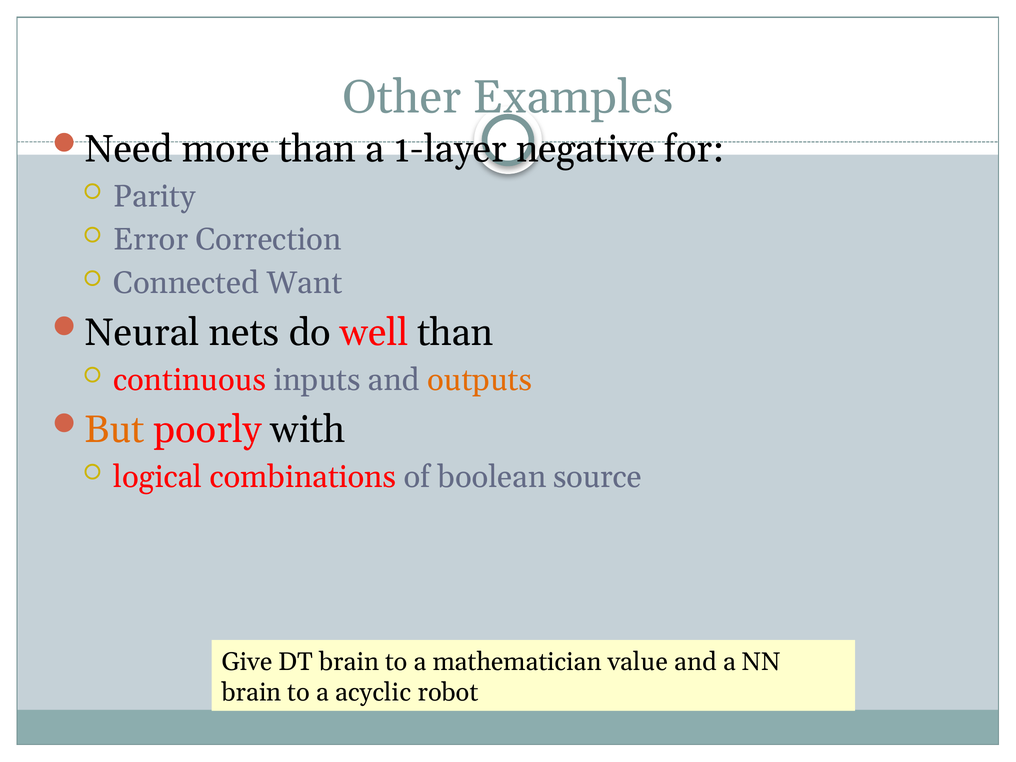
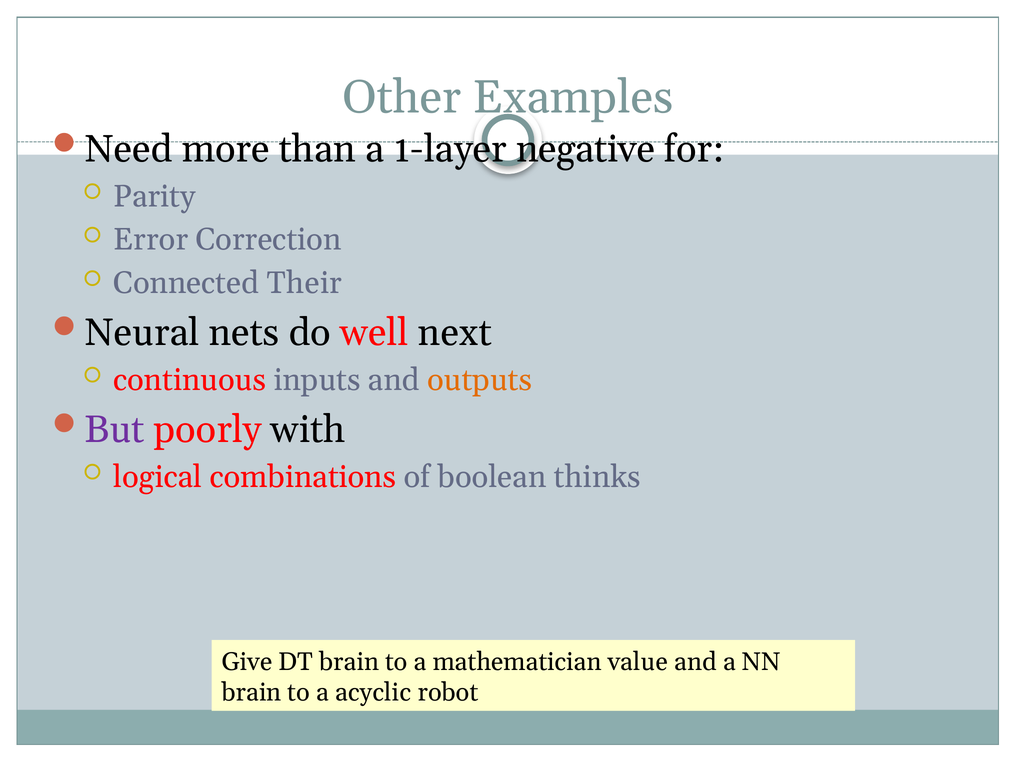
Want: Want -> Their (304, 283)
well than: than -> next (455, 333)
But colour: orange -> purple (115, 430)
source: source -> thinks (597, 477)
